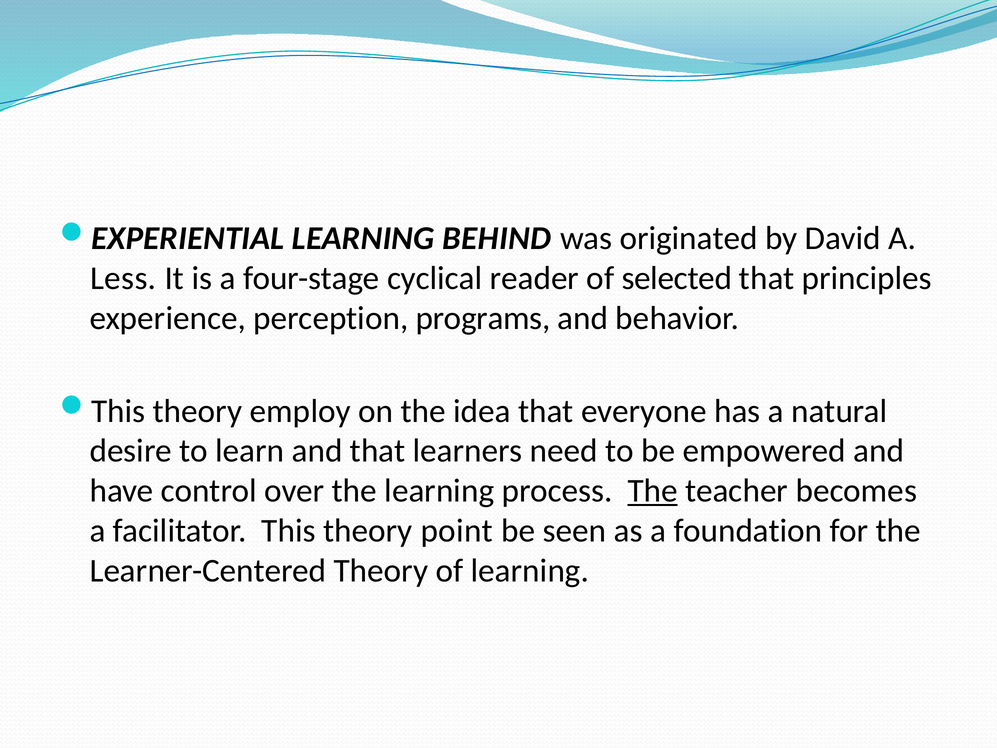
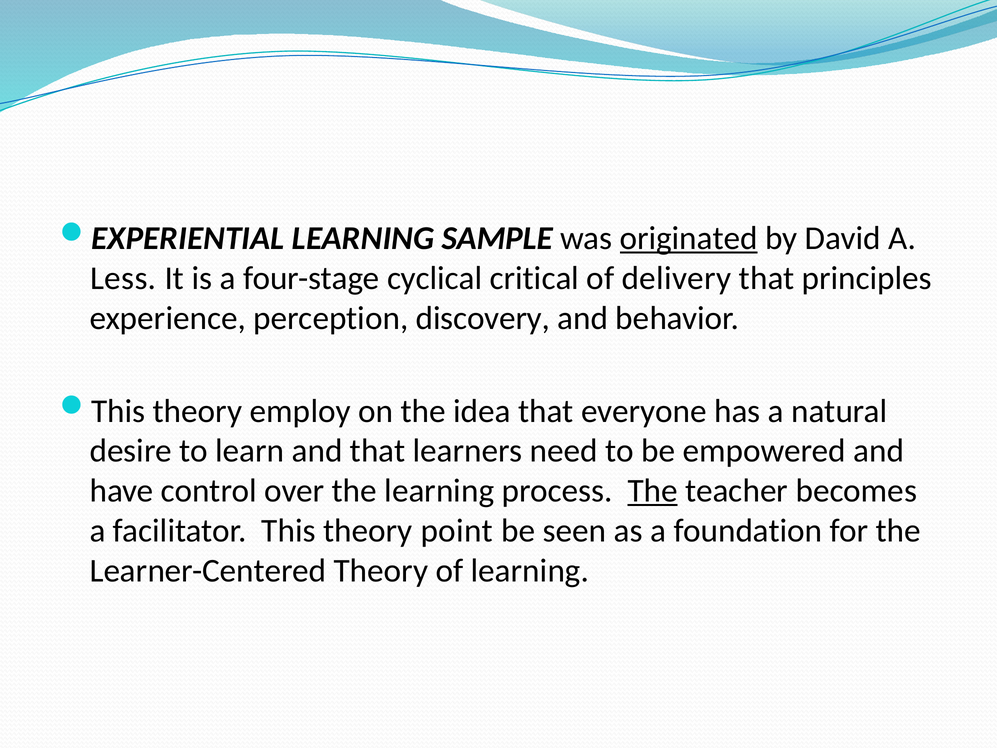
BEHIND: BEHIND -> SAMPLE (497, 238)
originated underline: none -> present (689, 238)
reader: reader -> critical (534, 278)
selected: selected -> delivery (676, 278)
programs: programs -> discovery (483, 318)
